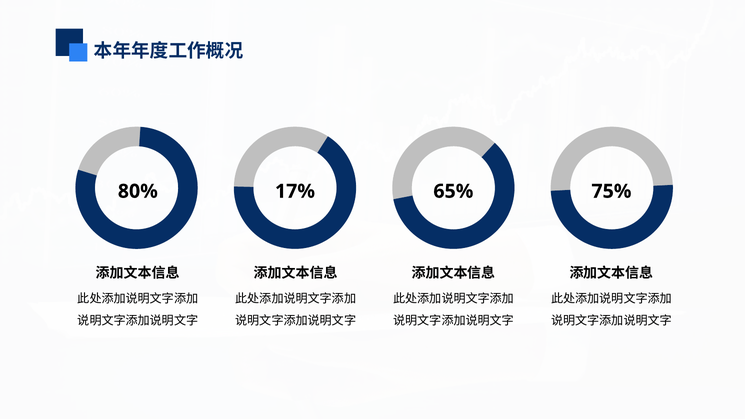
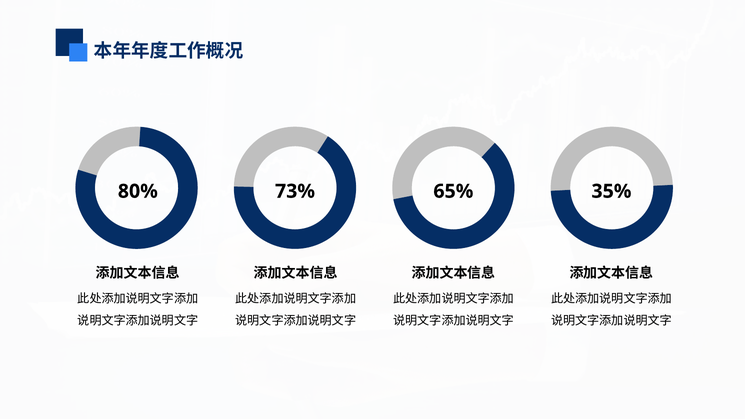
17%: 17% -> 73% (295, 191)
75%: 75% -> 35% (611, 191)
